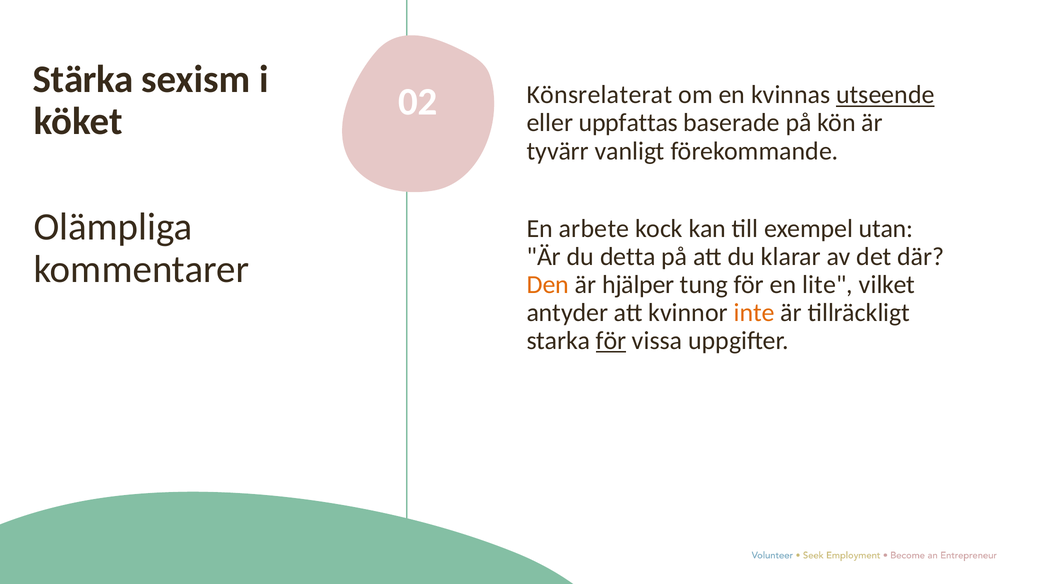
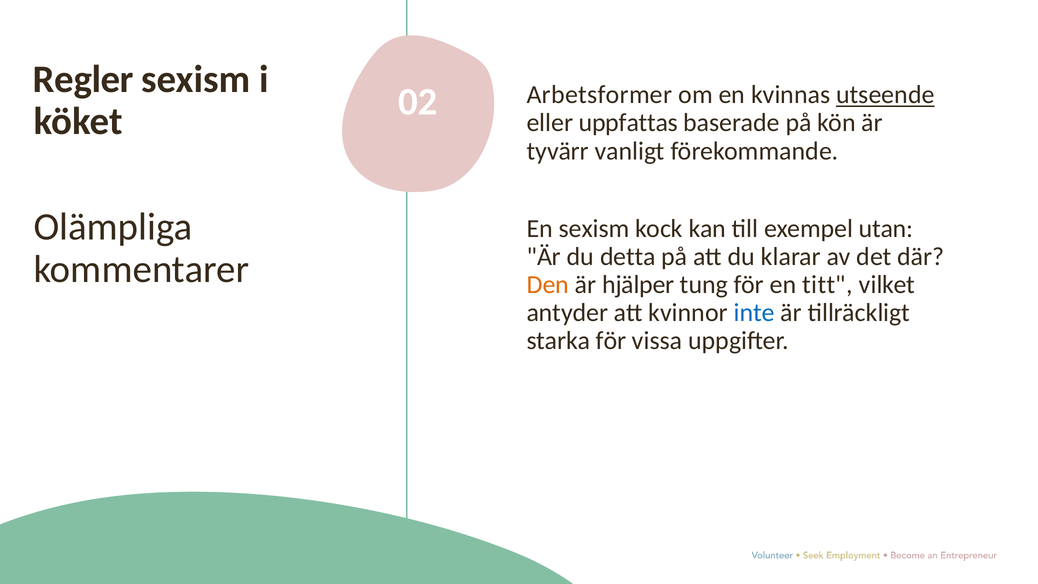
Stärka: Stärka -> Regler (83, 79)
Könsrelaterat: Könsrelaterat -> Arbetsformer (599, 95)
En arbete: arbete -> sexism (594, 229)
lite: lite -> titt (828, 285)
inte colour: orange -> blue (754, 313)
för underline: present -> none (611, 341)
